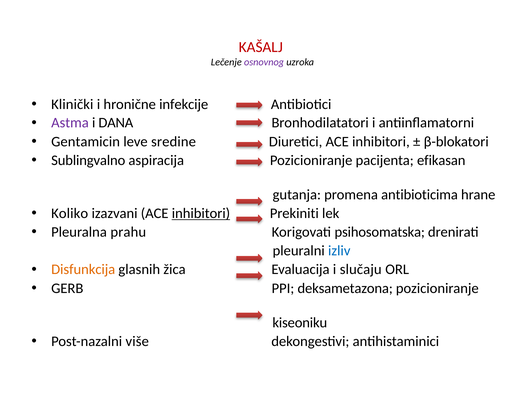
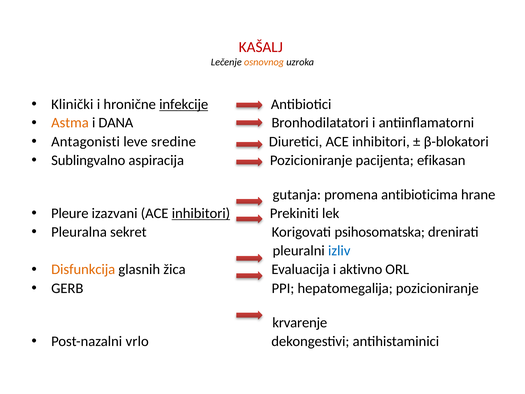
osnovnog colour: purple -> orange (264, 62)
infekcije underline: none -> present (184, 104)
Astma colour: purple -> orange (70, 123)
Gentamicin: Gentamicin -> Antagonisti (86, 141)
Koliko: Koliko -> Pleure (70, 213)
prahu: prahu -> sekret (128, 232)
slučaju: slučaju -> aktivno (361, 269)
deksametazona: deksametazona -> hepatomegalija (345, 288)
kiseoniku: kiseoniku -> krvarenje (300, 322)
više: više -> vrlo (137, 341)
